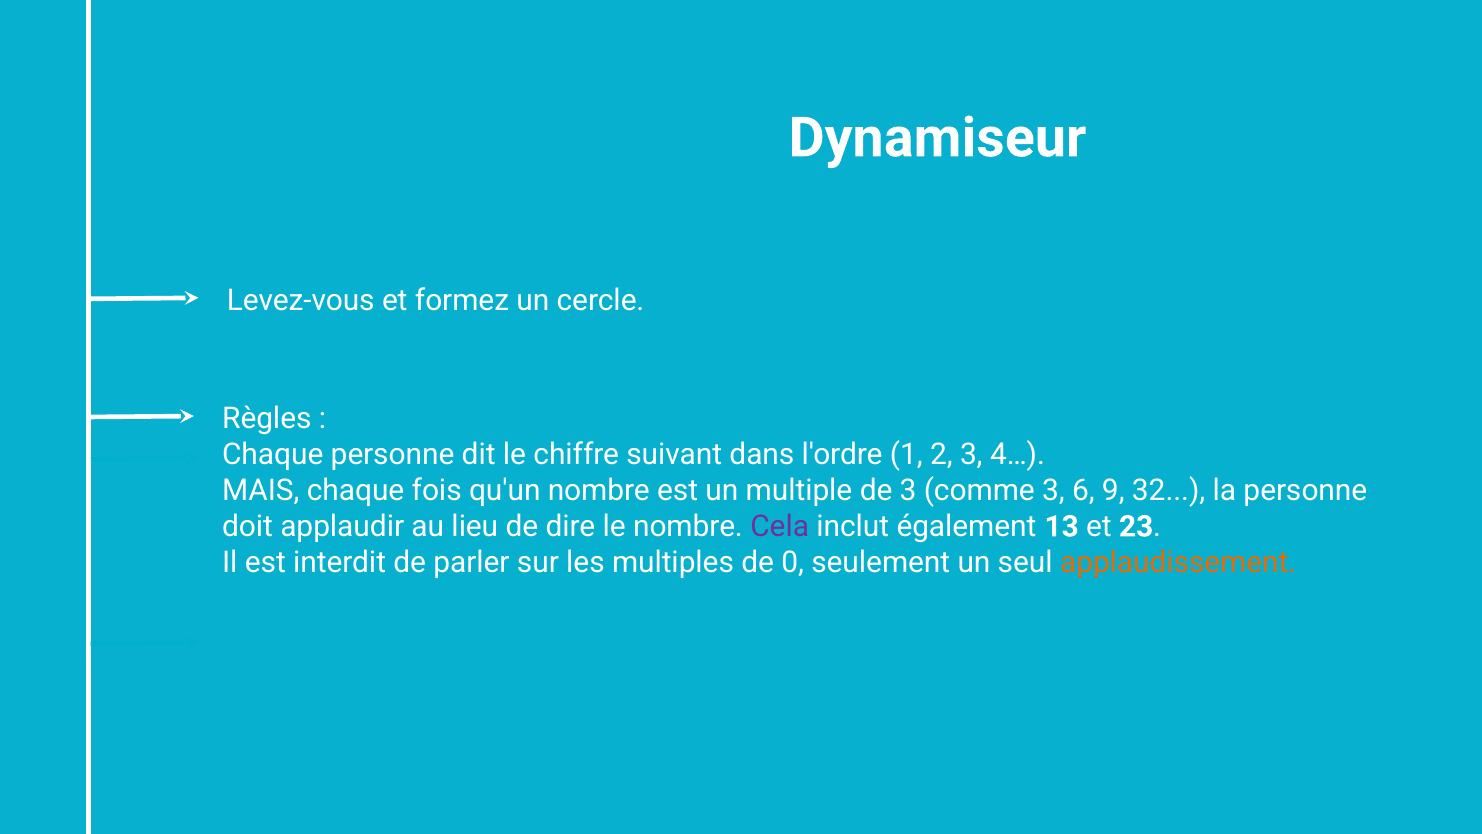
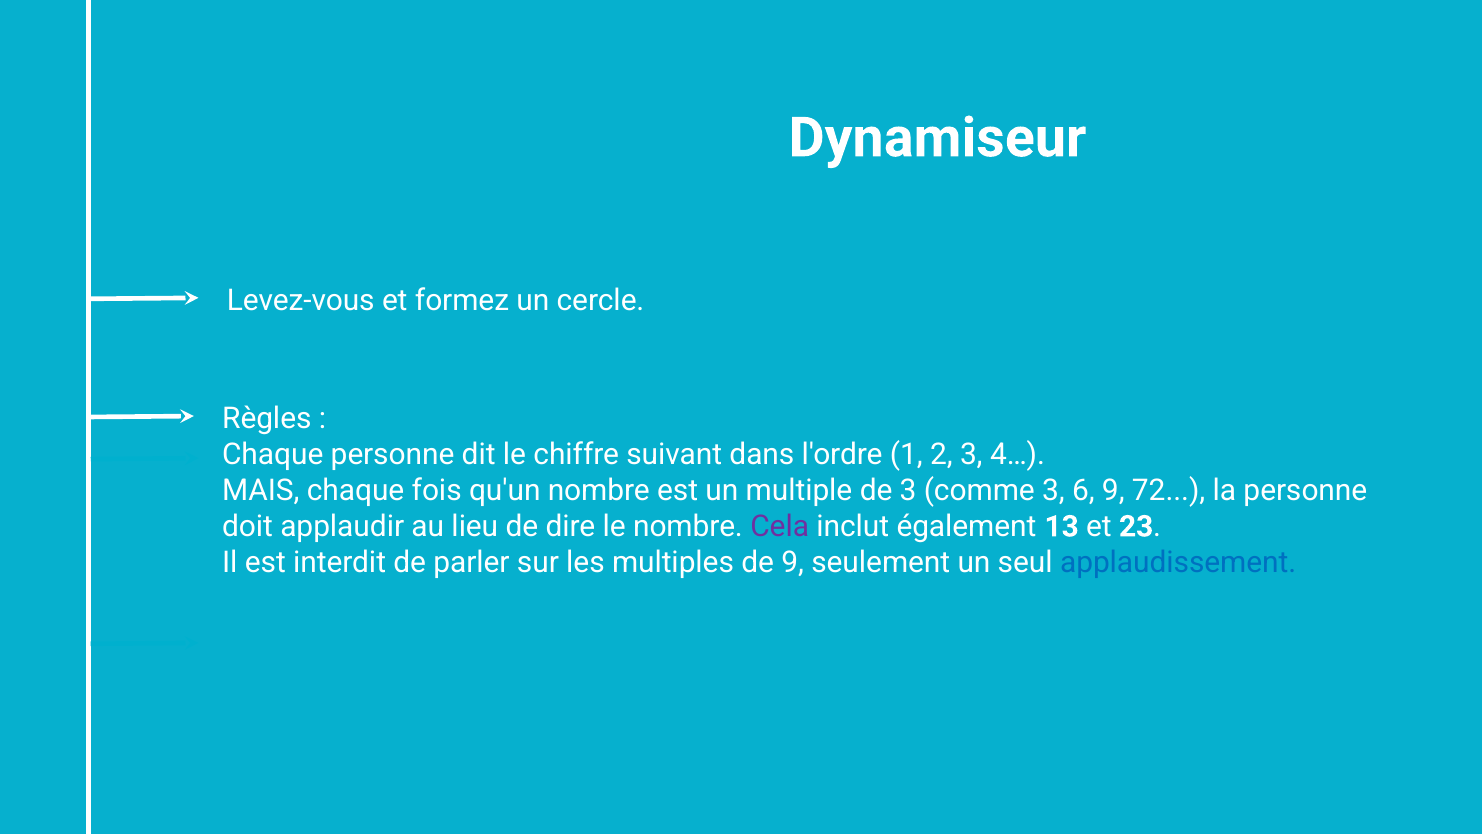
32: 32 -> 72 (1169, 490)
de 0: 0 -> 9 (793, 562)
applaudissement colour: orange -> blue (1178, 562)
